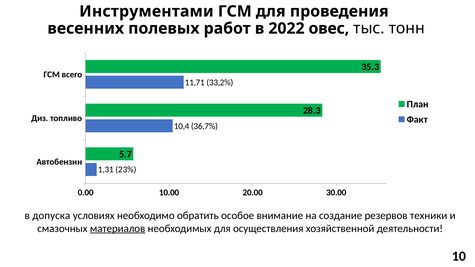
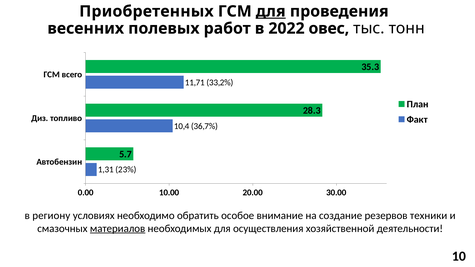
Инструментами: Инструментами -> Приобретенных (146, 11)
для underline: none -> present (271, 11)
допуска: допуска -> региону (51, 216)
